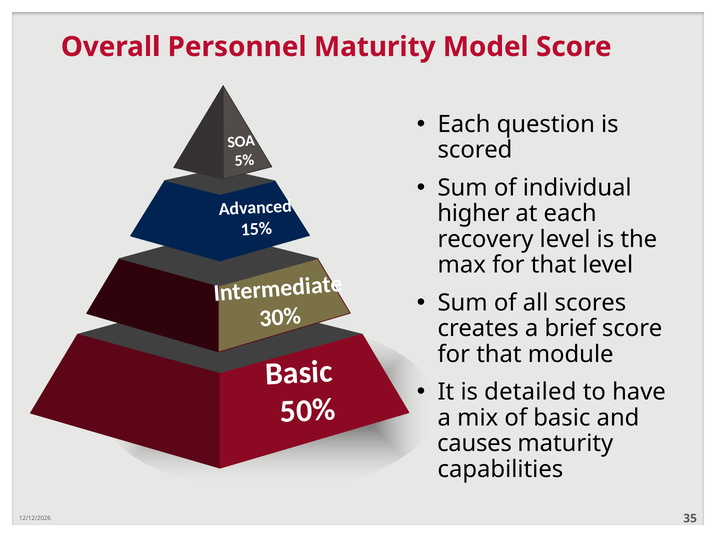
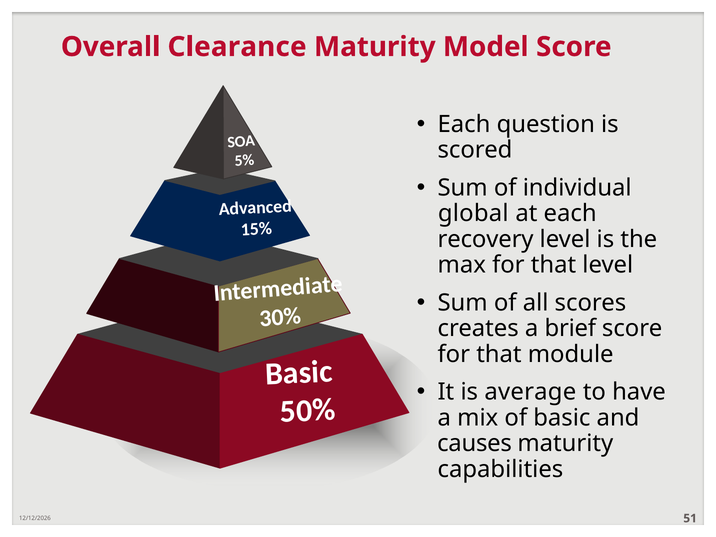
Personnel: Personnel -> Clearance (237, 47)
higher: higher -> global (473, 213)
detailed: detailed -> average (530, 392)
35: 35 -> 51 (690, 518)
